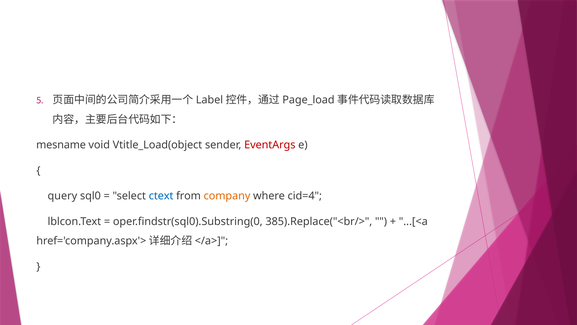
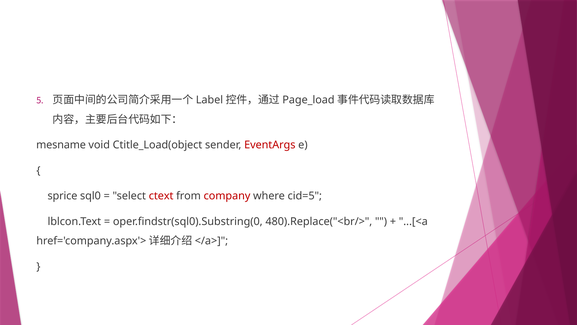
Vtitle_Load(object: Vtitle_Load(object -> Ctitle_Load(object (157, 145)
query: query -> sprice (62, 196)
ctext colour: blue -> red (161, 196)
company colour: orange -> red (227, 196)
cid=4: cid=4 -> cid=5 (305, 196)
385).Replace("<br/>: 385).Replace("<br/> -> 480).Replace("<br/> (319, 221)
